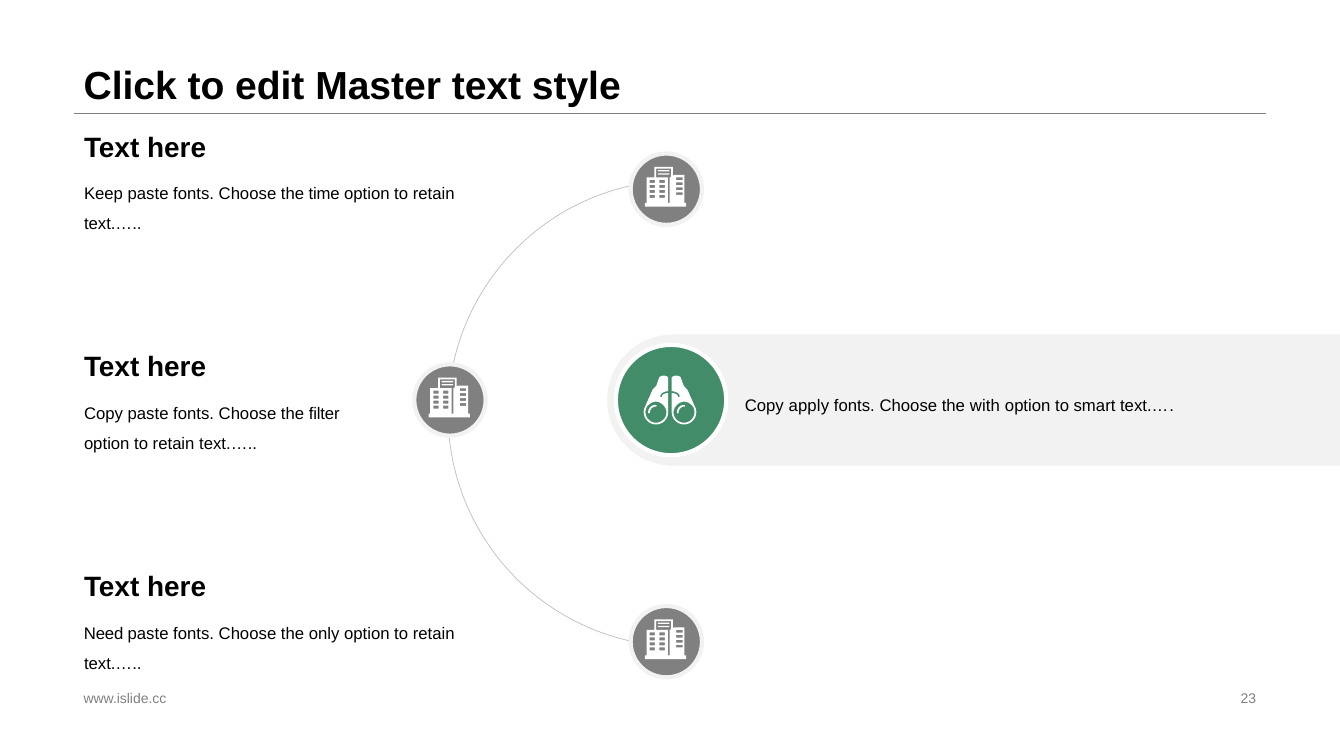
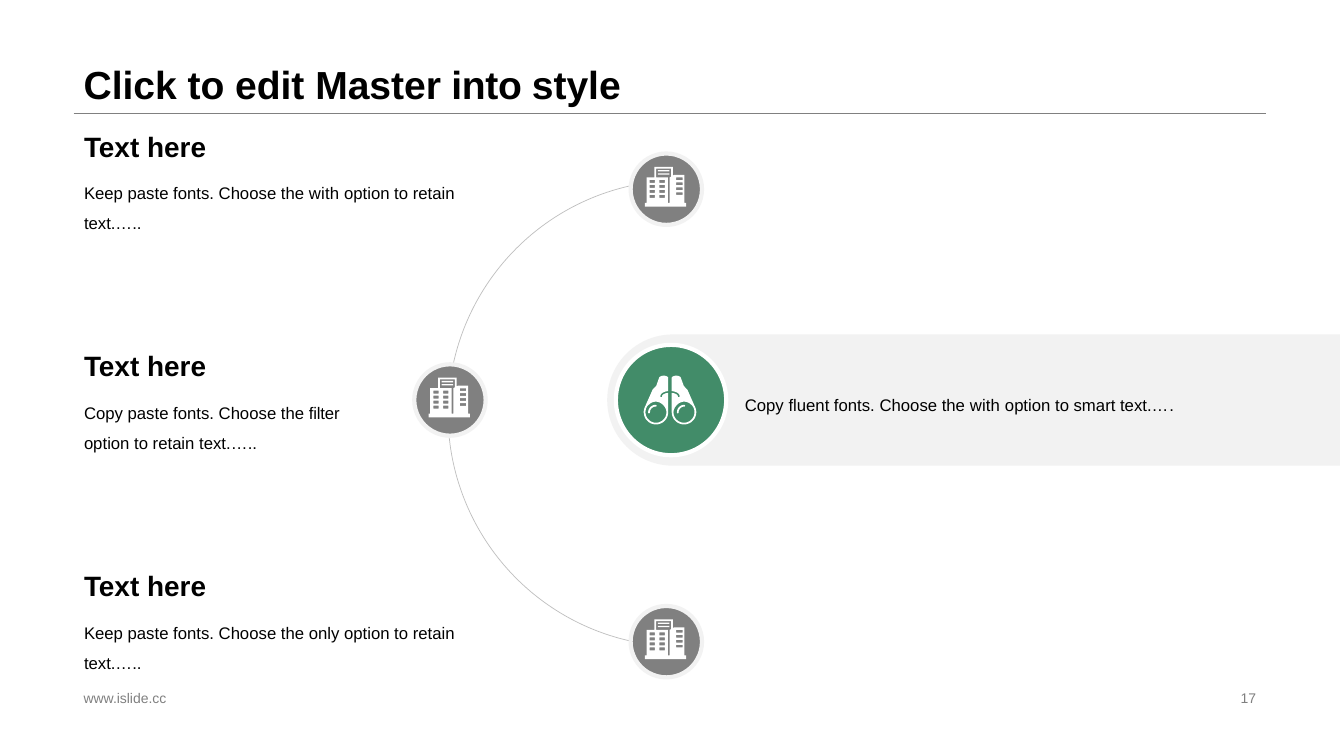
Master text: text -> into (487, 87)
time: time -> with (324, 194)
apply: apply -> fluent (809, 406)
Need: Need -> Keep (104, 633)
23: 23 -> 17 (1248, 698)
